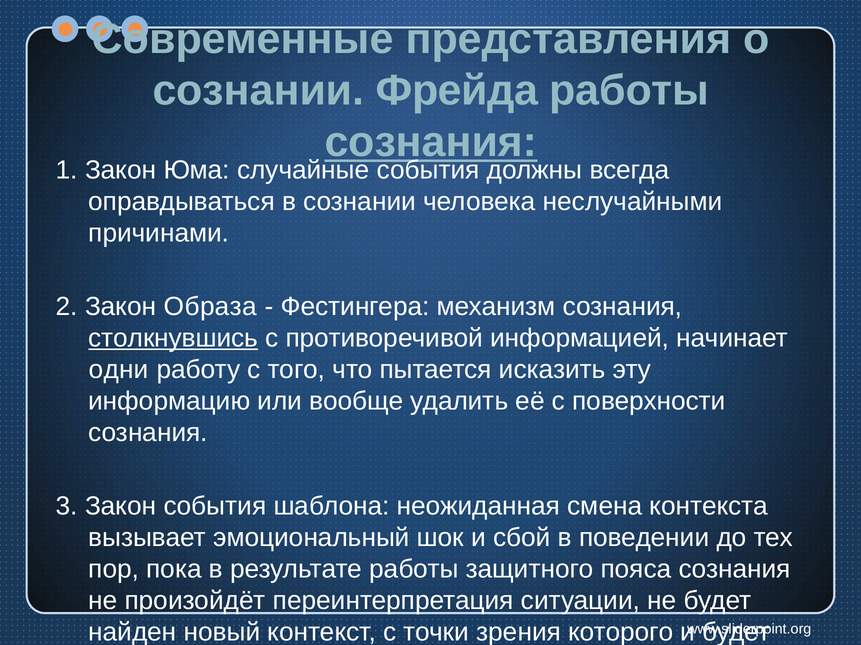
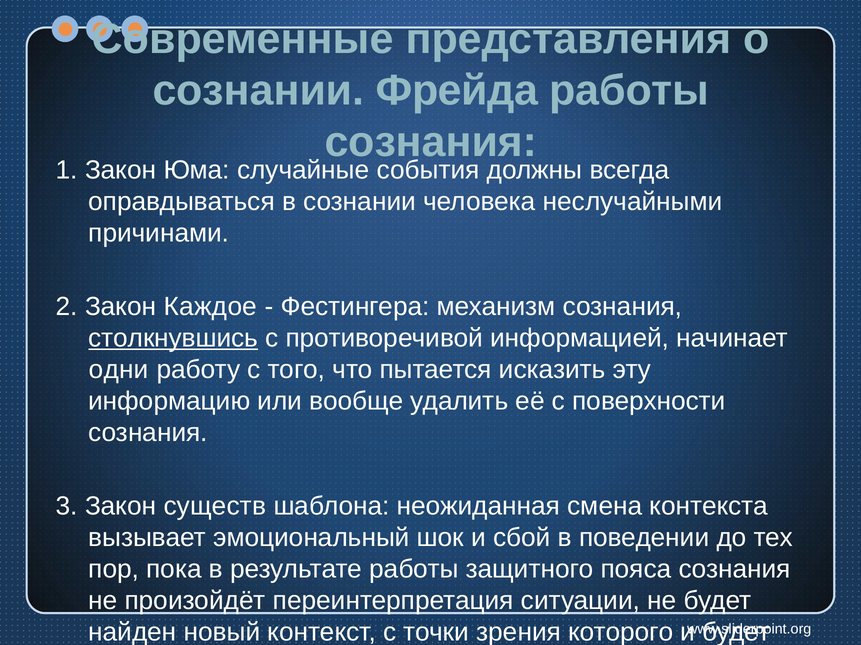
сознания underline: present -> none (431, 142)
Образа: Образа -> Каждое (210, 307)
Закон события: события -> существ (215, 507)
